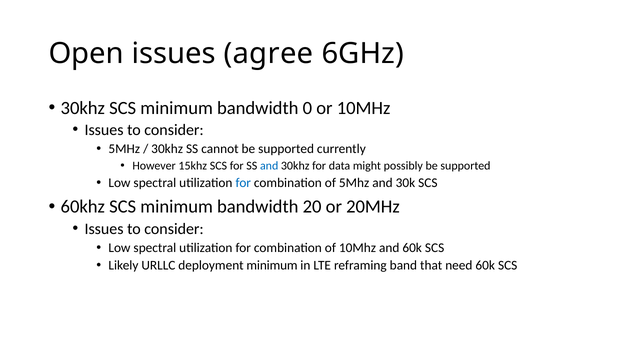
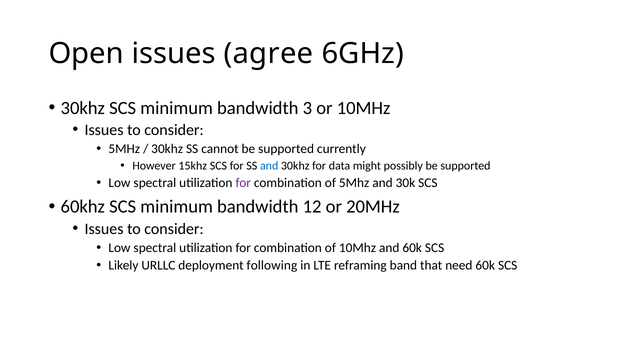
0: 0 -> 3 (307, 108)
for colour: blue -> purple (243, 183)
20: 20 -> 12 (312, 207)
deployment minimum: minimum -> following (272, 266)
